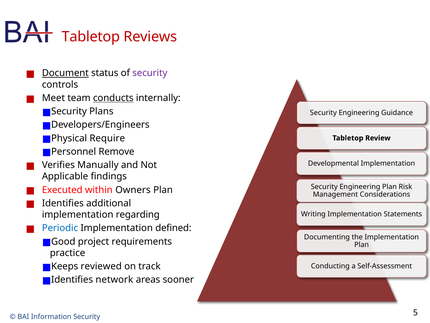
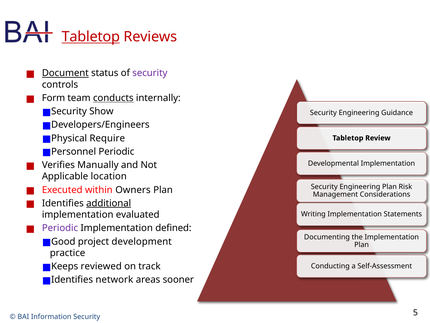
Tabletop underline: none -> present (91, 37)
Meet: Meet -> Form (54, 98)
Plans: Plans -> Show (101, 111)
Remove: Remove -> Periodic (116, 151)
findings: findings -> location (109, 176)
additional underline: none -> present (109, 203)
regarding: regarding -> evaluated (138, 214)
Periodic colour: blue -> purple (60, 228)
requirements: requirements -> development (142, 241)
